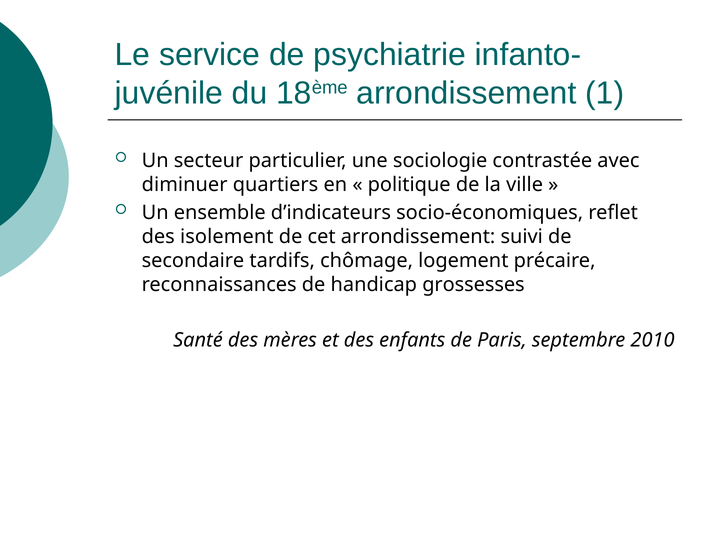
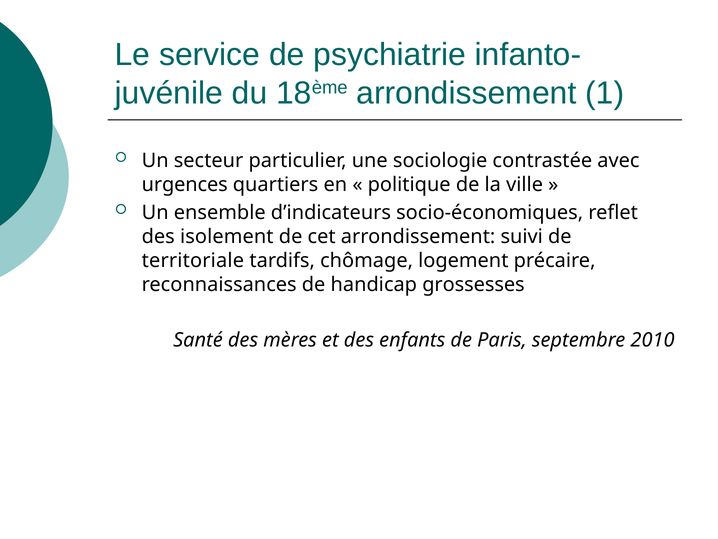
diminuer: diminuer -> urgences (185, 184)
secondaire: secondaire -> territoriale (193, 260)
